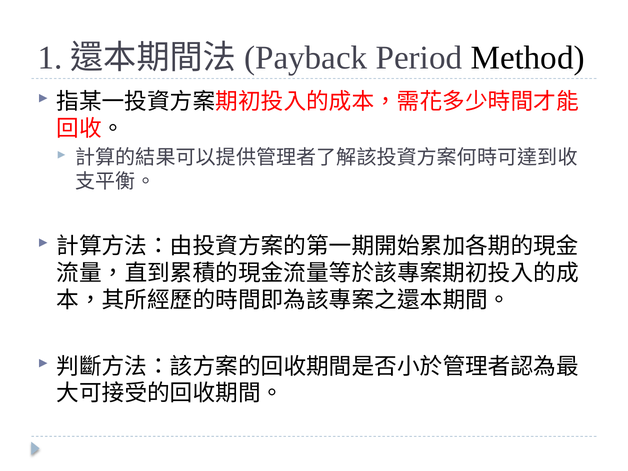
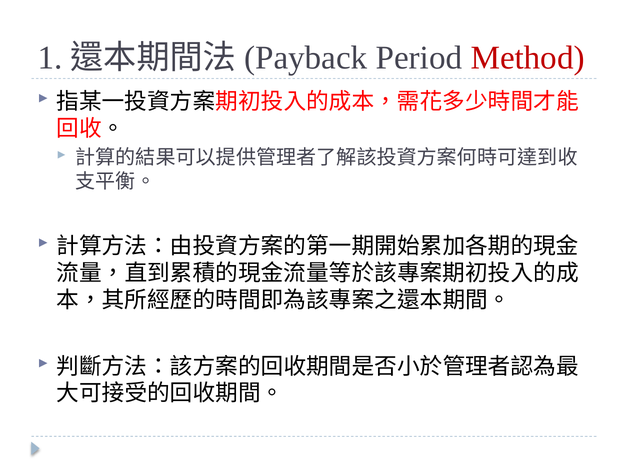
Method colour: black -> red (528, 58)
